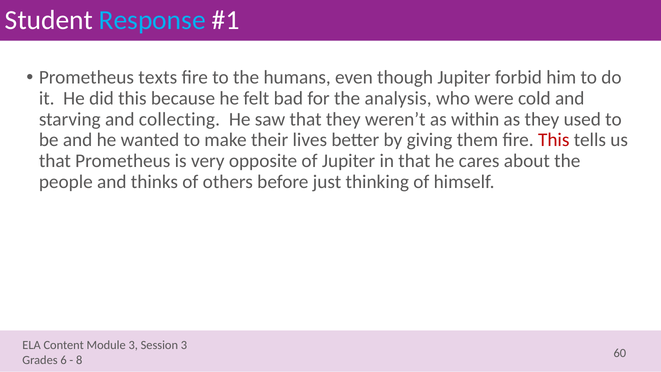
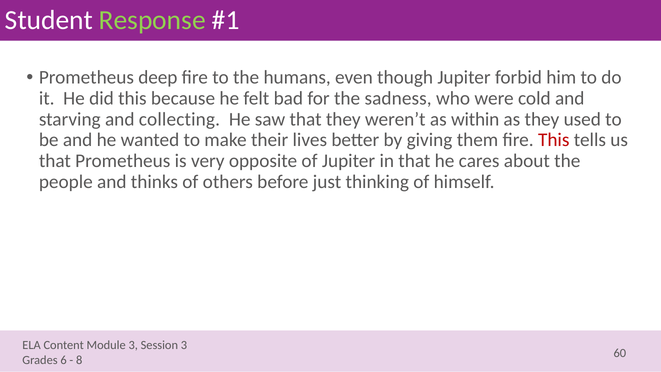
Response colour: light blue -> light green (152, 20)
texts: texts -> deep (158, 77)
analysis: analysis -> sadness (398, 98)
